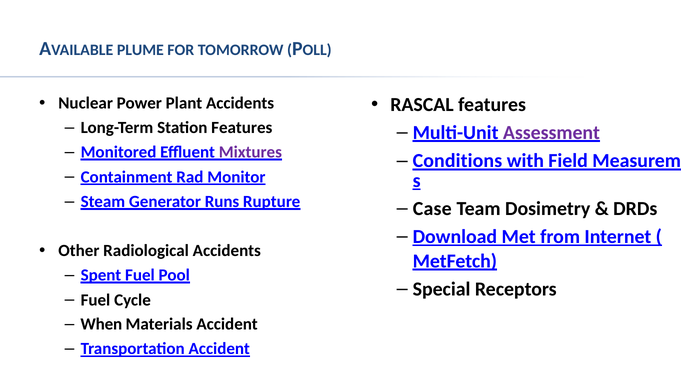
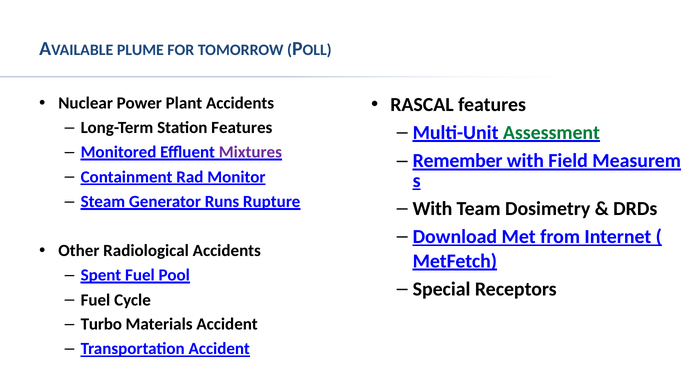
Assessment colour: purple -> green (551, 133)
Conditions: Conditions -> Remember (458, 161)
Case: Case -> With (432, 209)
When: When -> Turbo (101, 324)
